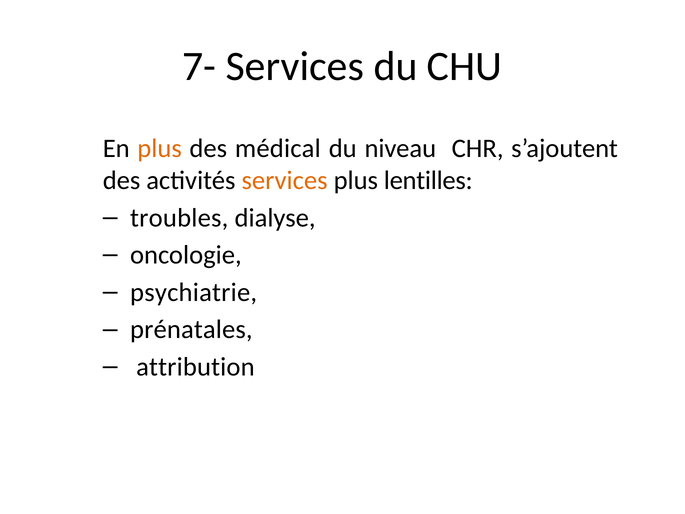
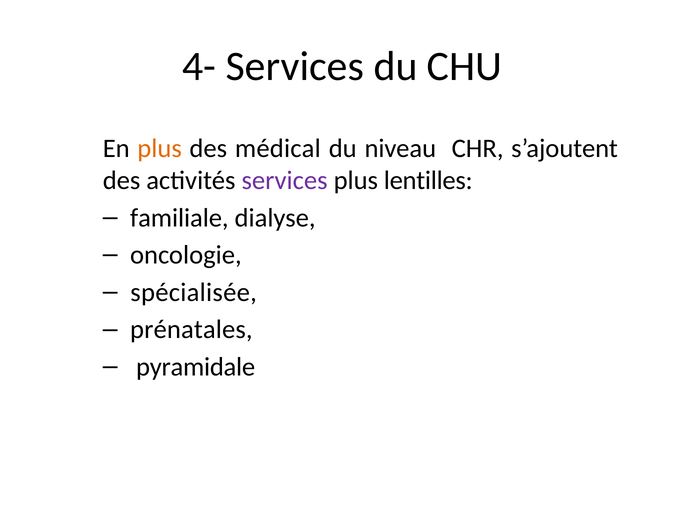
7-: 7- -> 4- (199, 66)
services colour: orange -> purple (285, 181)
troubles: troubles -> familiale (179, 218)
psychiatrie: psychiatrie -> spécialisée (194, 292)
attribution: attribution -> pyramidale (196, 367)
